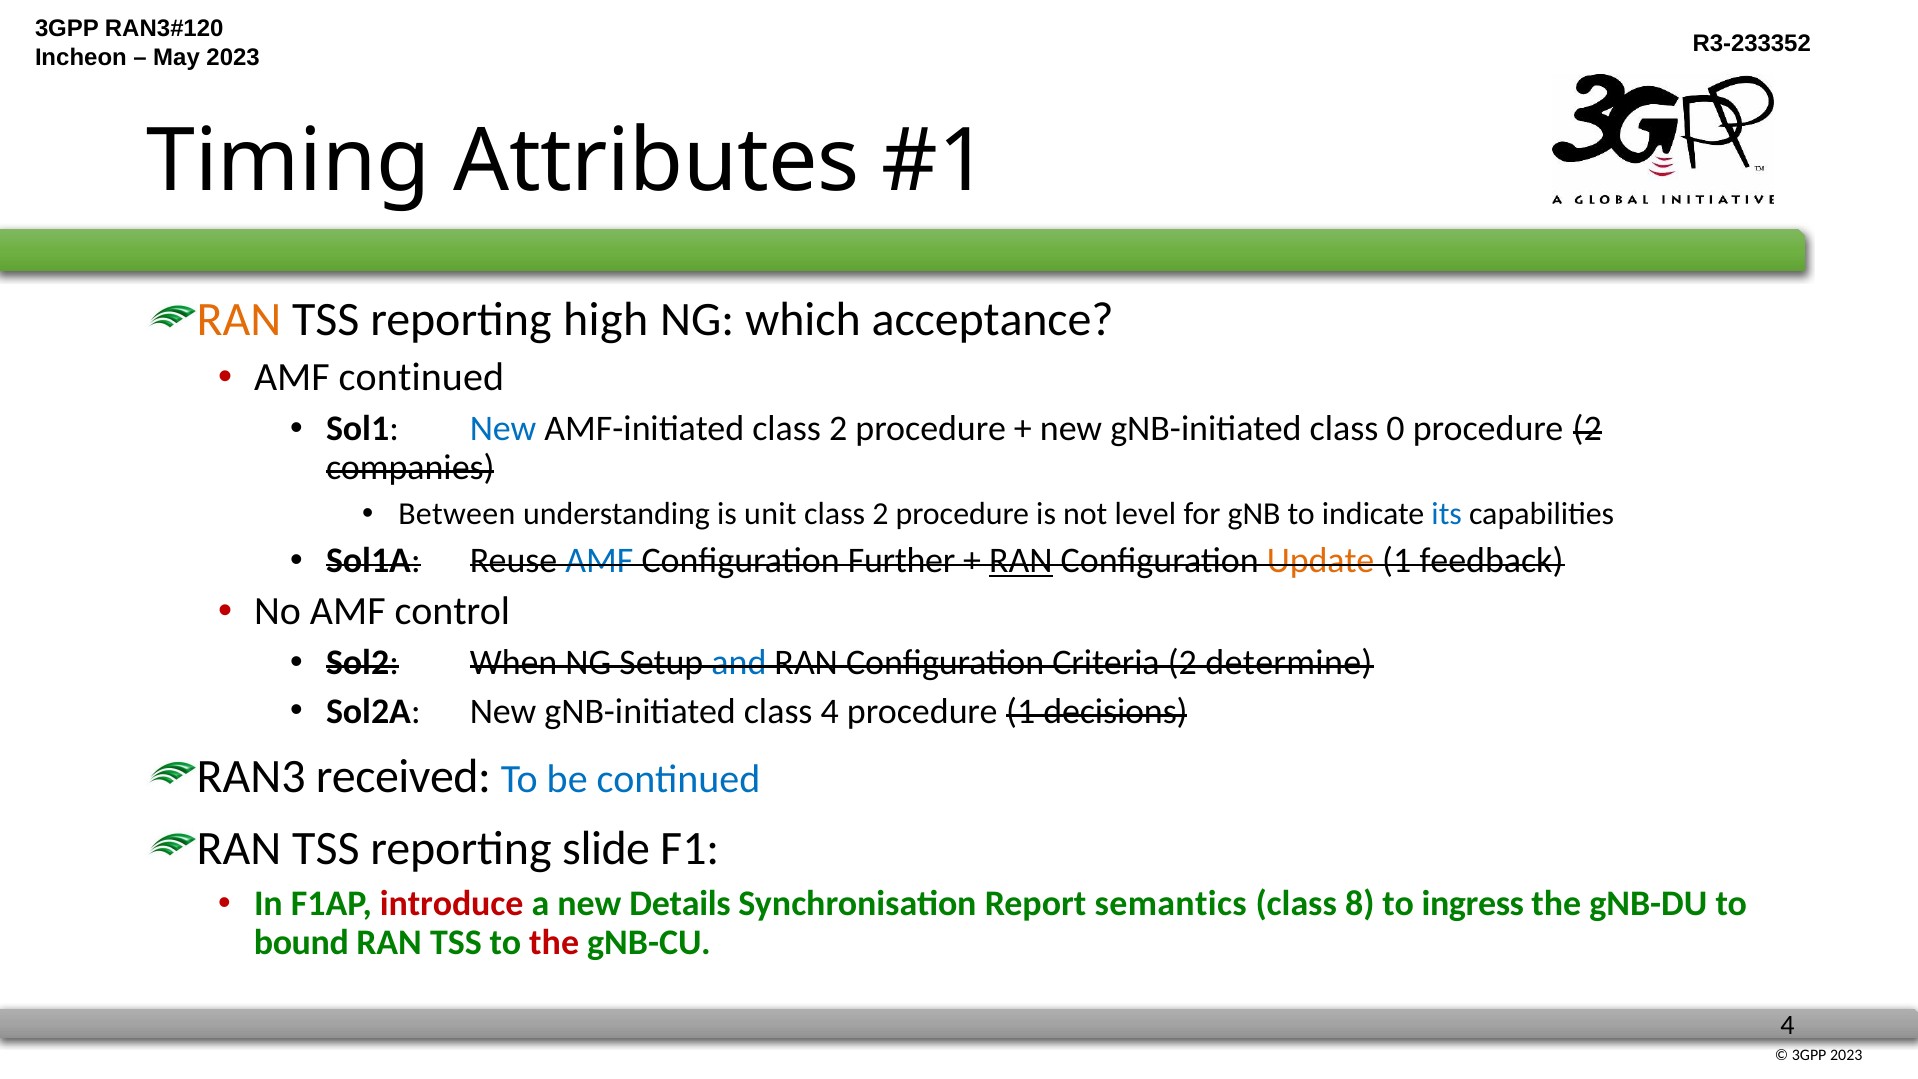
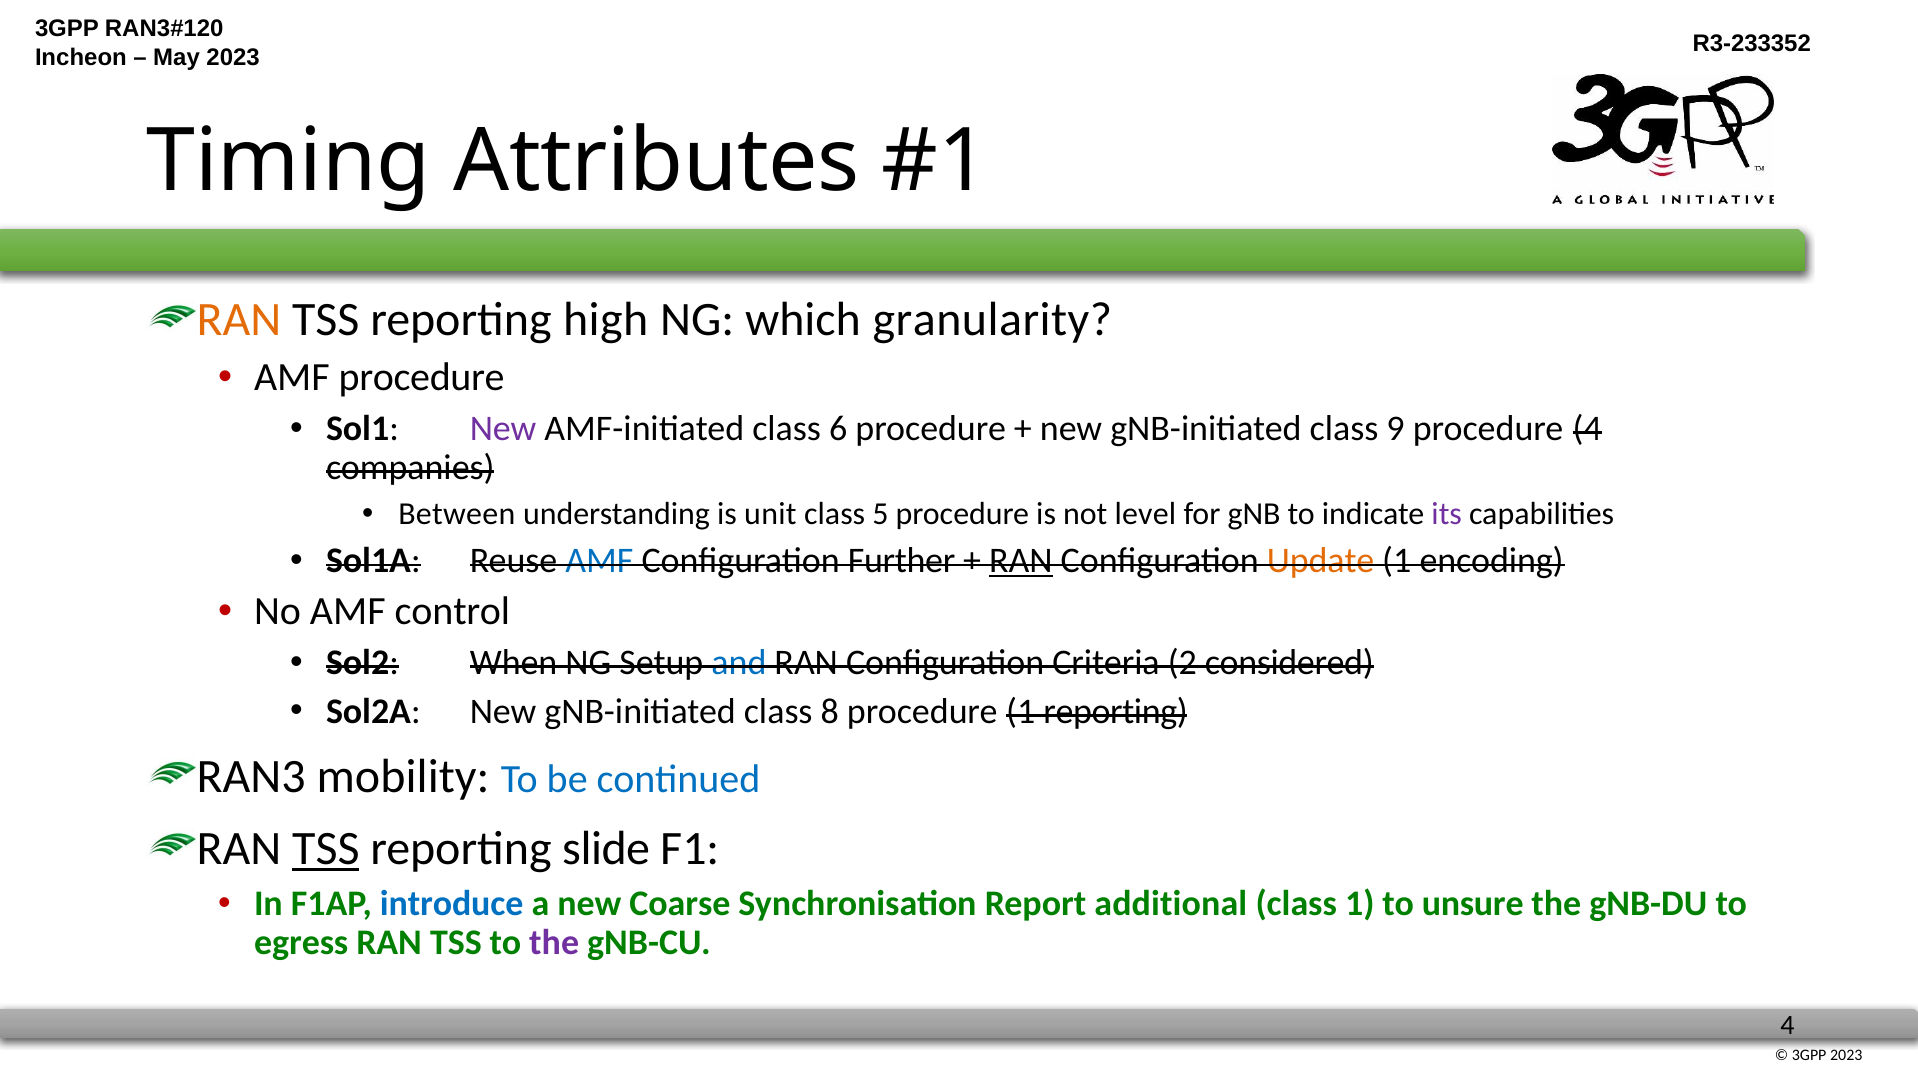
acceptance: acceptance -> granularity (992, 320)
AMF continued: continued -> procedure (422, 377)
New colour: blue -> purple (503, 428)
AMF-initiated class 2: 2 -> 6 (838, 428)
0: 0 -> 9 (1396, 428)
procedure 2: 2 -> 4 (1587, 428)
2: 2 -> 5 (880, 514)
its colour: blue -> purple (1447, 514)
feedback: feedback -> encoding (1492, 561)
determine: determine -> considered (1289, 663)
class 4: 4 -> 8 (830, 711)
1 decisions: decisions -> reporting (1116, 711)
received: received -> mobility (403, 777)
TSS underline: none -> present (326, 848)
introduce colour: red -> blue (452, 904)
Details: Details -> Coarse (680, 904)
semantics: semantics -> additional (1171, 904)
class 8: 8 -> 1 (1360, 904)
ingress: ingress -> unsure (1473, 904)
bound: bound -> egress (301, 943)
the colour: red -> purple (554, 943)
